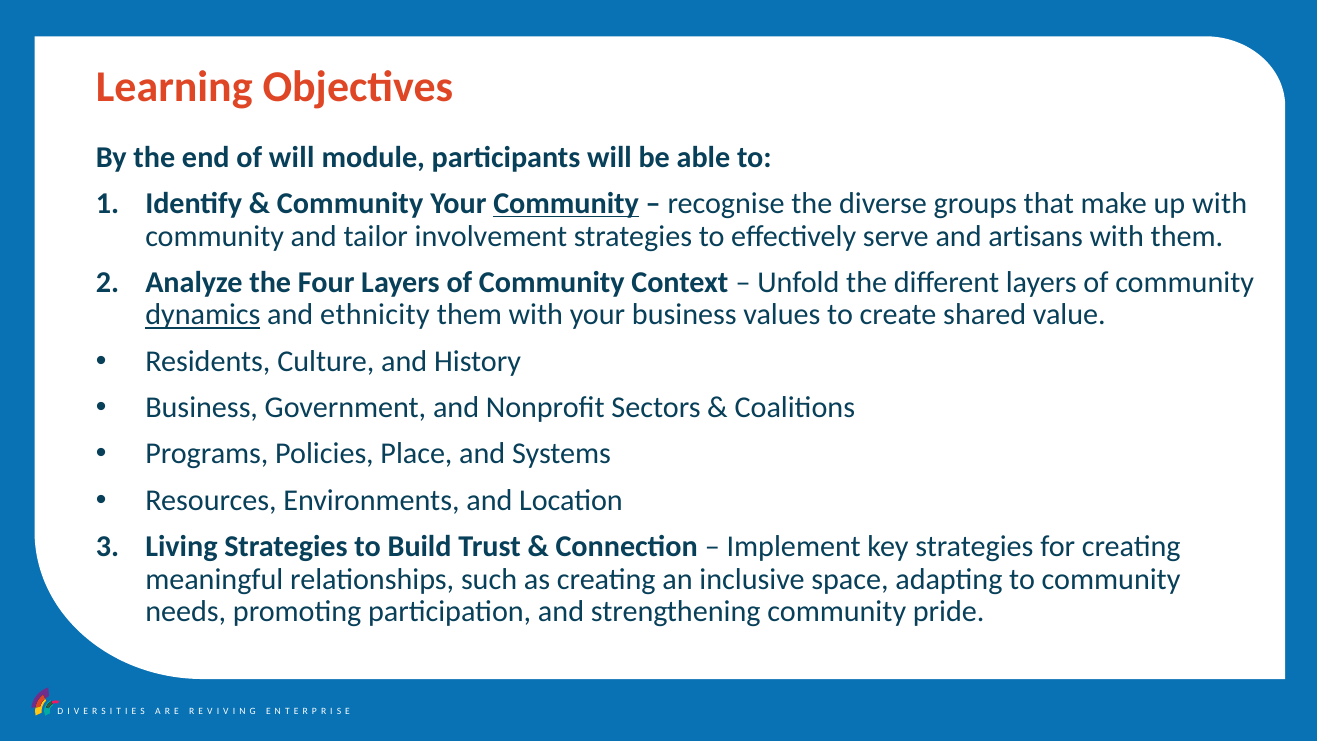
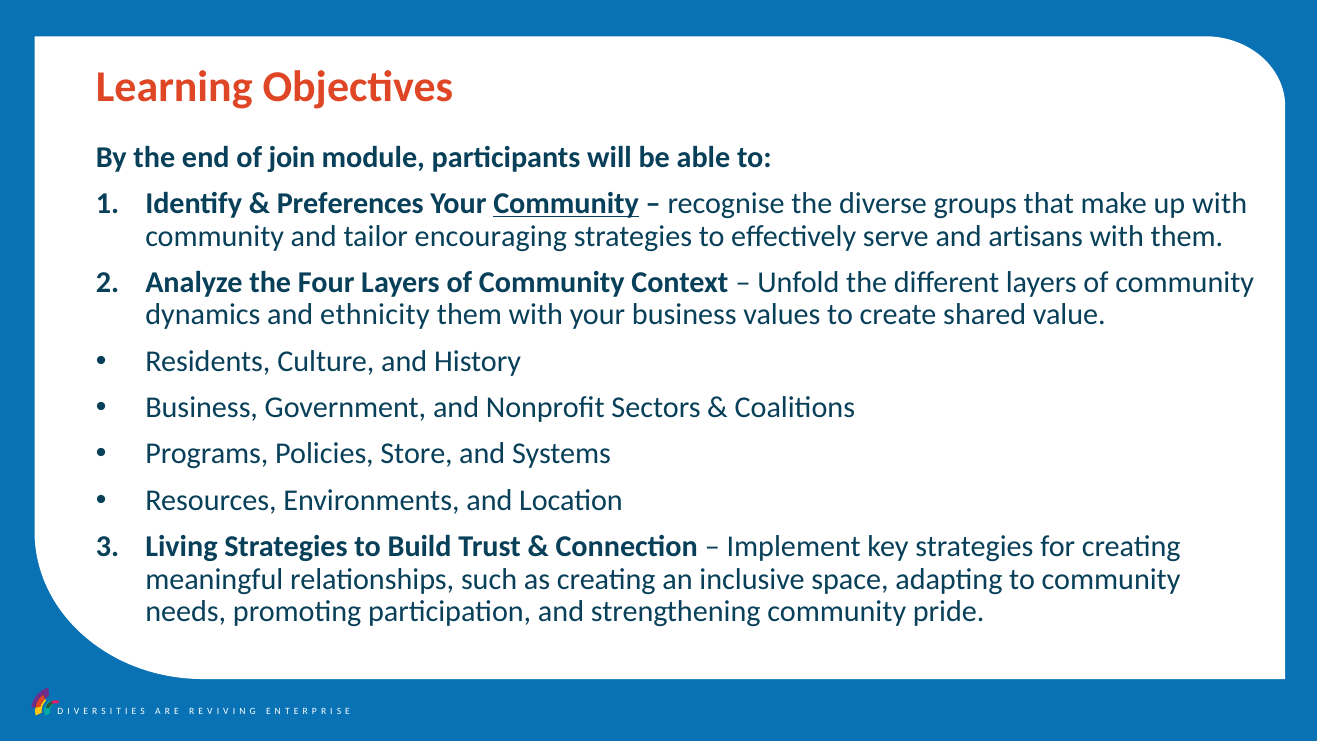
of will: will -> join (292, 157)
Community: Community -> Preferences (350, 203)
involvement: involvement -> encouraging (491, 236)
dynamics underline: present -> none (203, 315)
Place: Place -> Store (417, 454)
